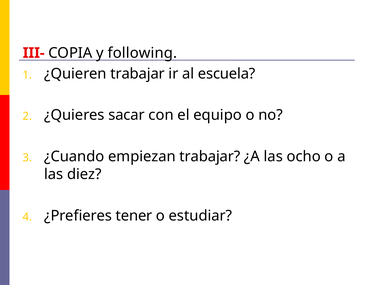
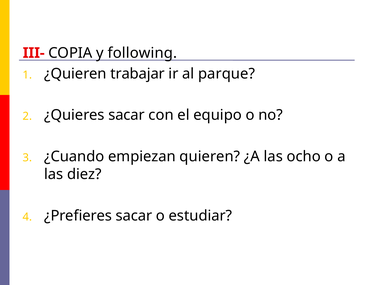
escuela: escuela -> parque (227, 74)
empiezan trabajar: trabajar -> quieren (210, 156)
¿Prefieres tener: tener -> sacar (134, 216)
